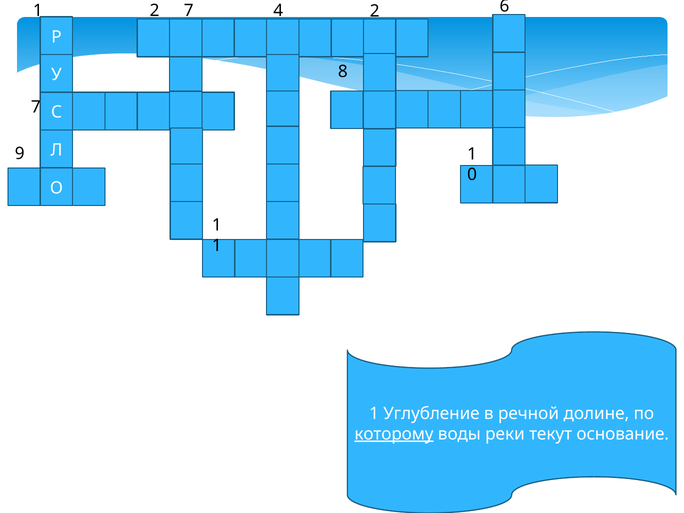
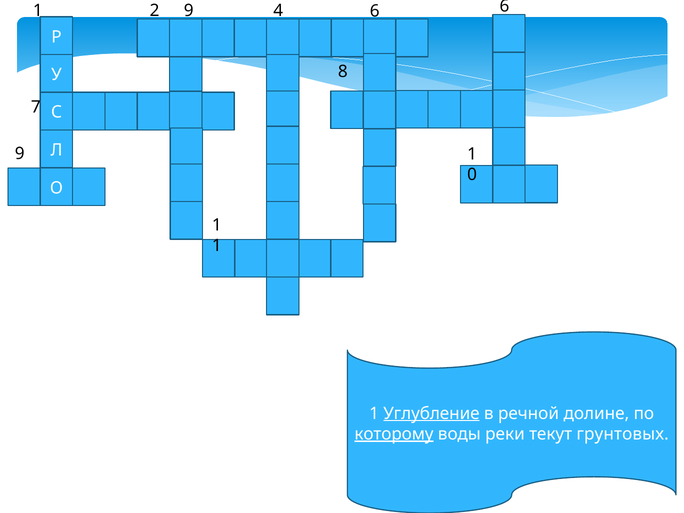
2 7: 7 -> 9 (189, 10)
4 2: 2 -> 6 (375, 11)
Углубление underline: none -> present (431, 413)
основание: основание -> грунтовых (623, 434)
